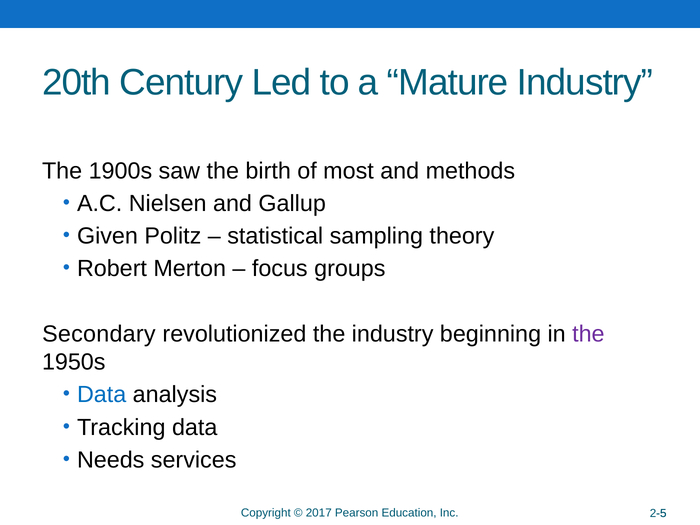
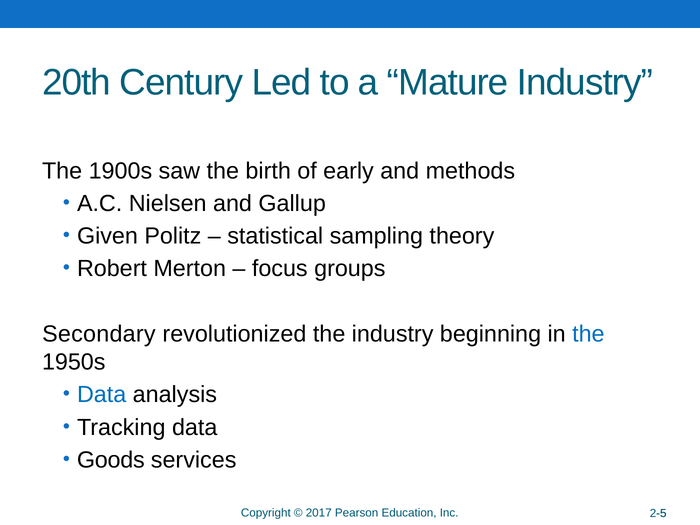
most: most -> early (349, 171)
the colour: purple -> blue (588, 334)
Needs: Needs -> Goods (111, 460)
